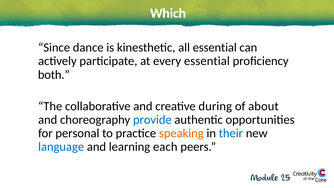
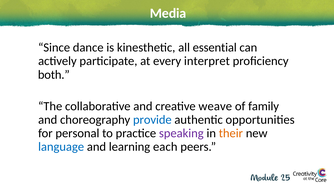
Which: Which -> Media (168, 13)
every essential: essential -> interpret (207, 61)
during: during -> weave (215, 106)
about: about -> family (264, 106)
speaking colour: orange -> purple (181, 133)
their colour: blue -> orange (231, 133)
